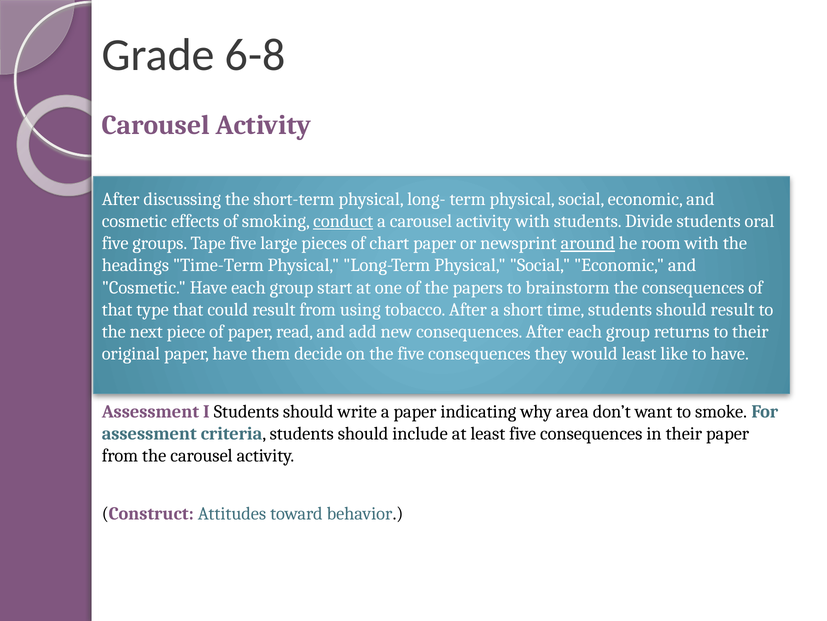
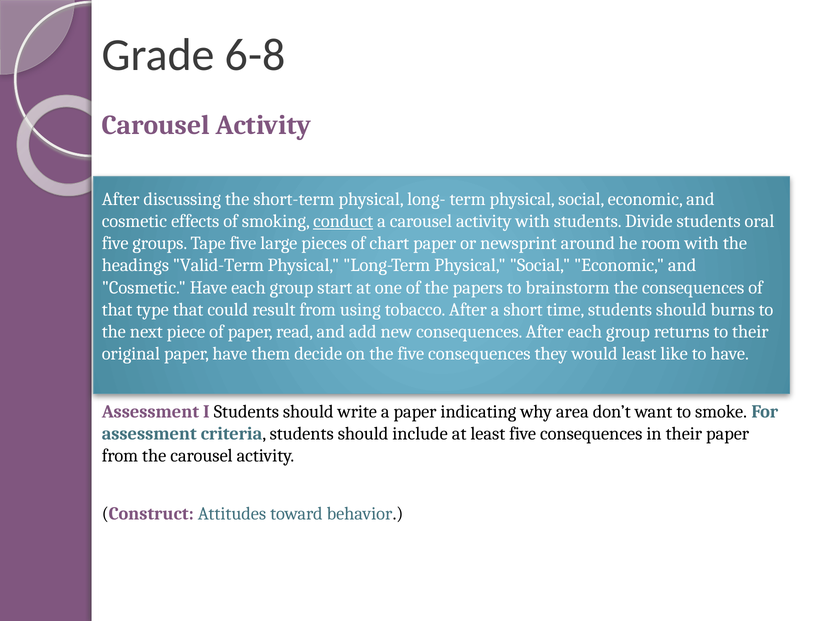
around underline: present -> none (588, 243)
Time-Term: Time-Term -> Valid-Term (218, 265)
should result: result -> burns (733, 309)
